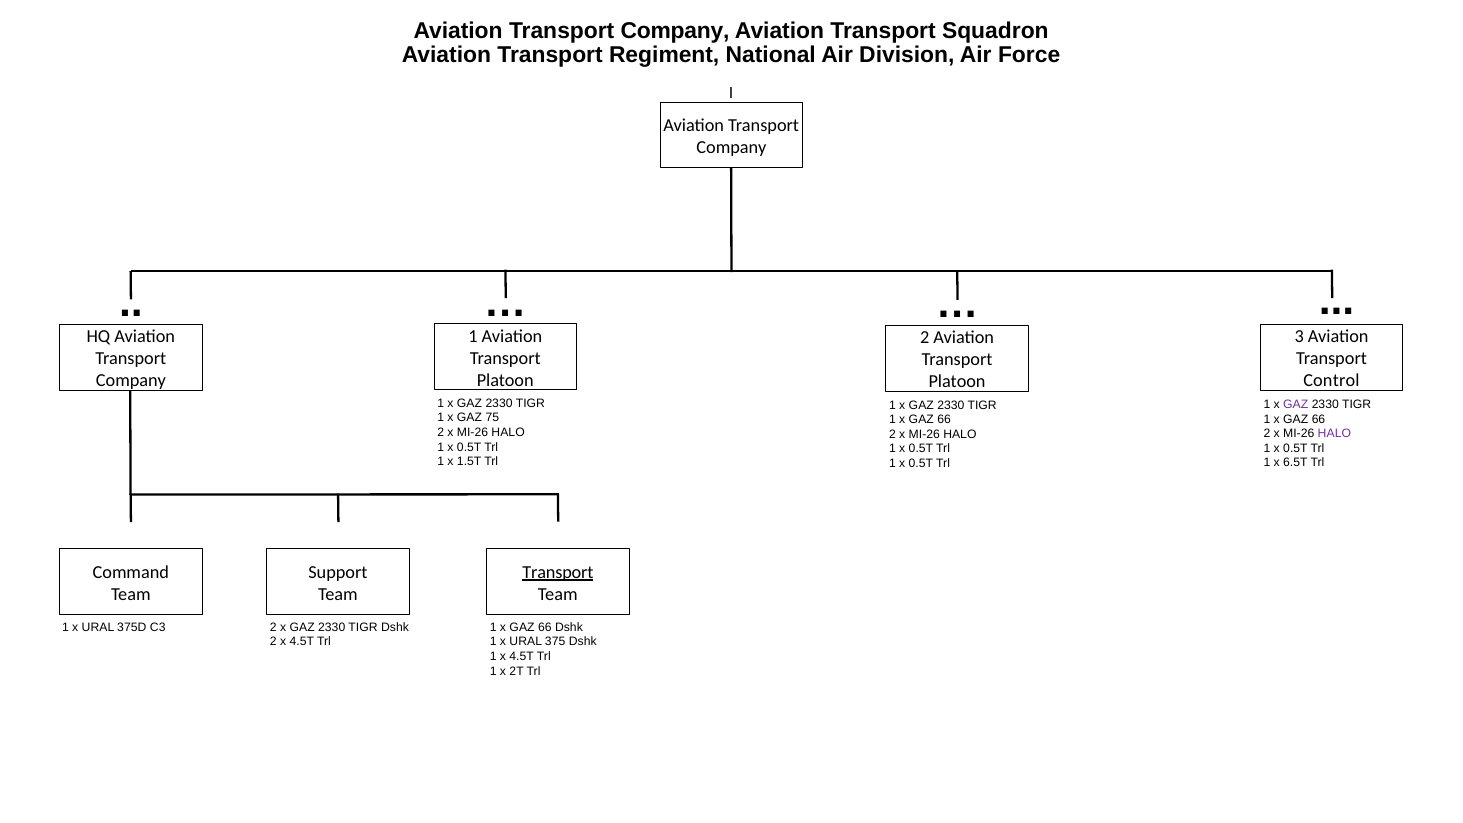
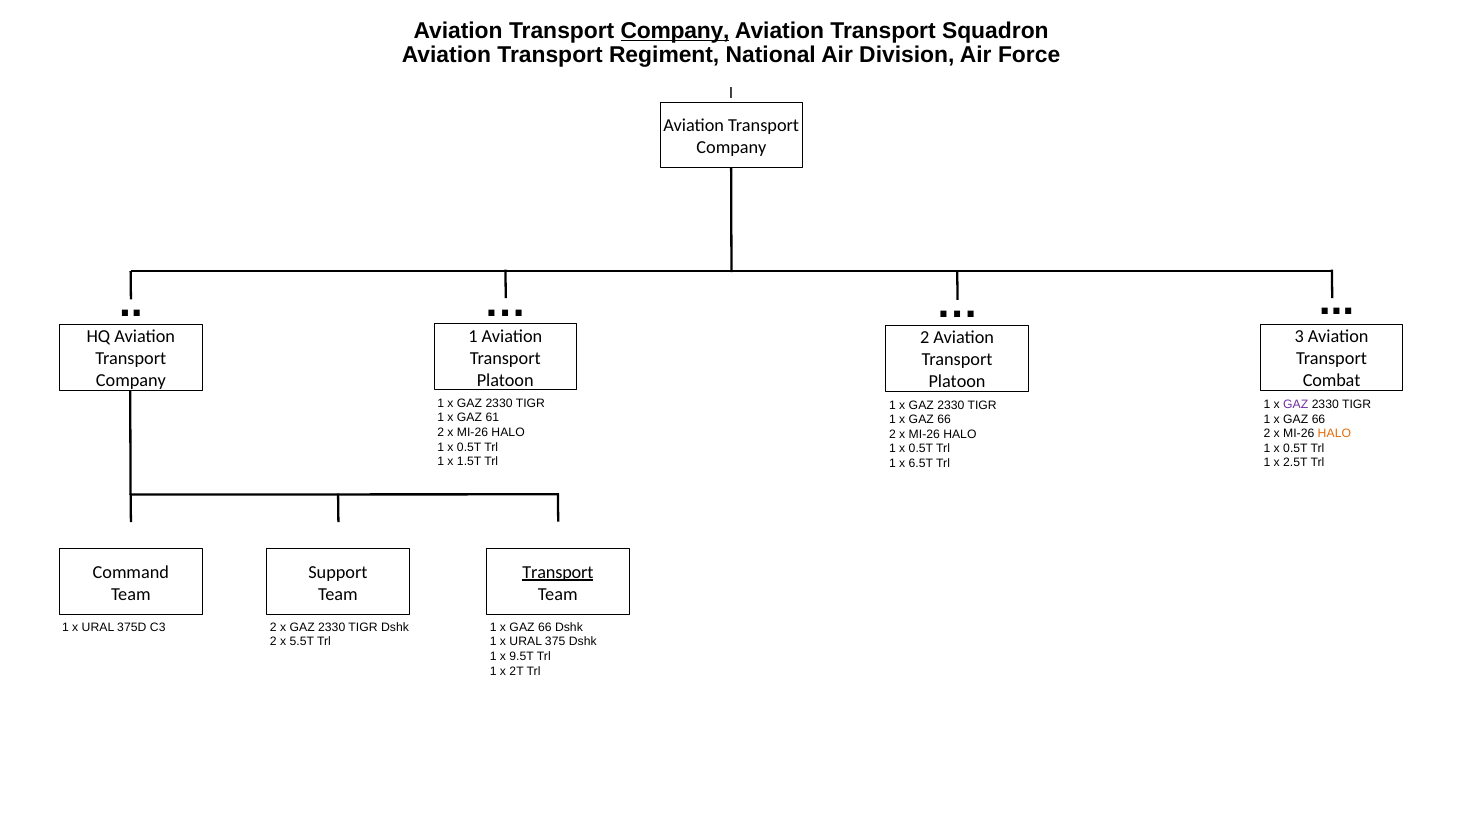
Company underline: none -> present (675, 31)
Control: Control -> Combat (1332, 380)
75: 75 -> 61 (492, 418)
HALO colour: purple -> orange (1334, 434)
6.5T: 6.5T -> 2.5T (1295, 463)
0.5T: 0.5T -> 6.5T (921, 463)
2 x 4.5T: 4.5T -> 5.5T (302, 642)
1 x 4.5T: 4.5T -> 9.5T (522, 656)
